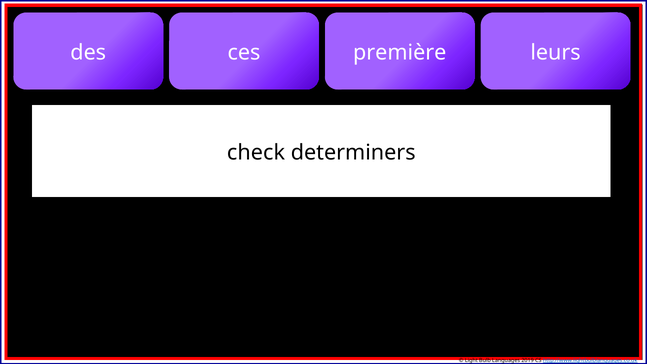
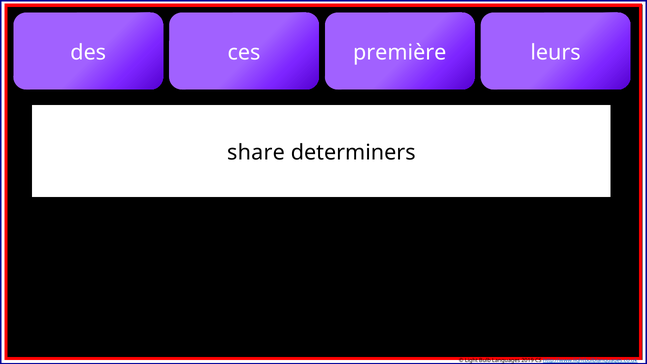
check: check -> share (256, 153)
